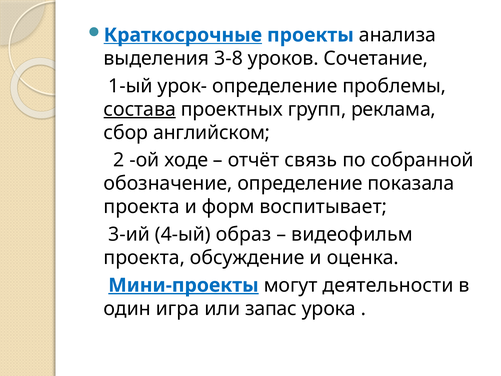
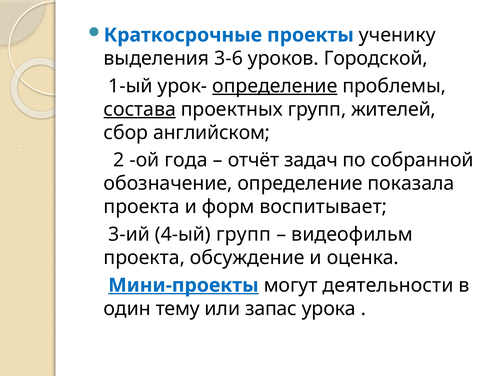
Краткосрочные underline: present -> none (183, 35)
анализа: анализа -> ученику (397, 35)
3-8: 3-8 -> 3-6 (229, 58)
Сочетание: Сочетание -> Городской (376, 58)
определение underline: none -> present (275, 86)
реклама: реклама -> жителей (393, 109)
ходе: ходе -> года (186, 160)
связь: связь -> задач (311, 160)
4-ый образ: образ -> групп (244, 234)
игра: игра -> тему (178, 308)
